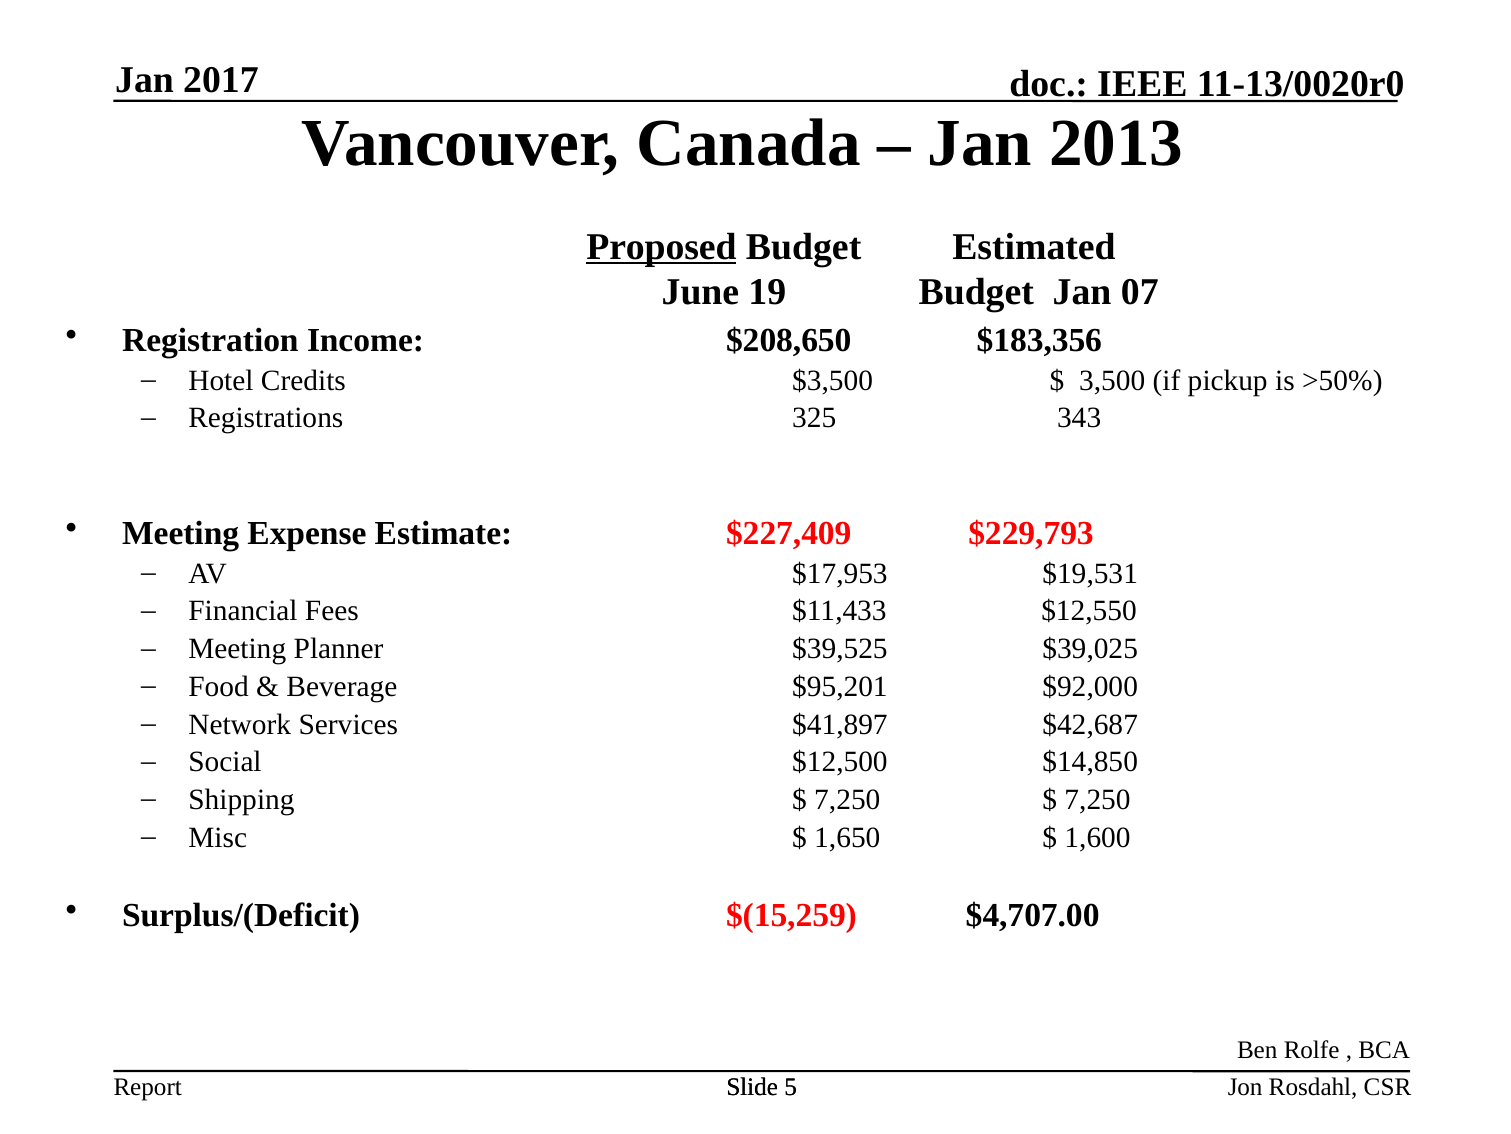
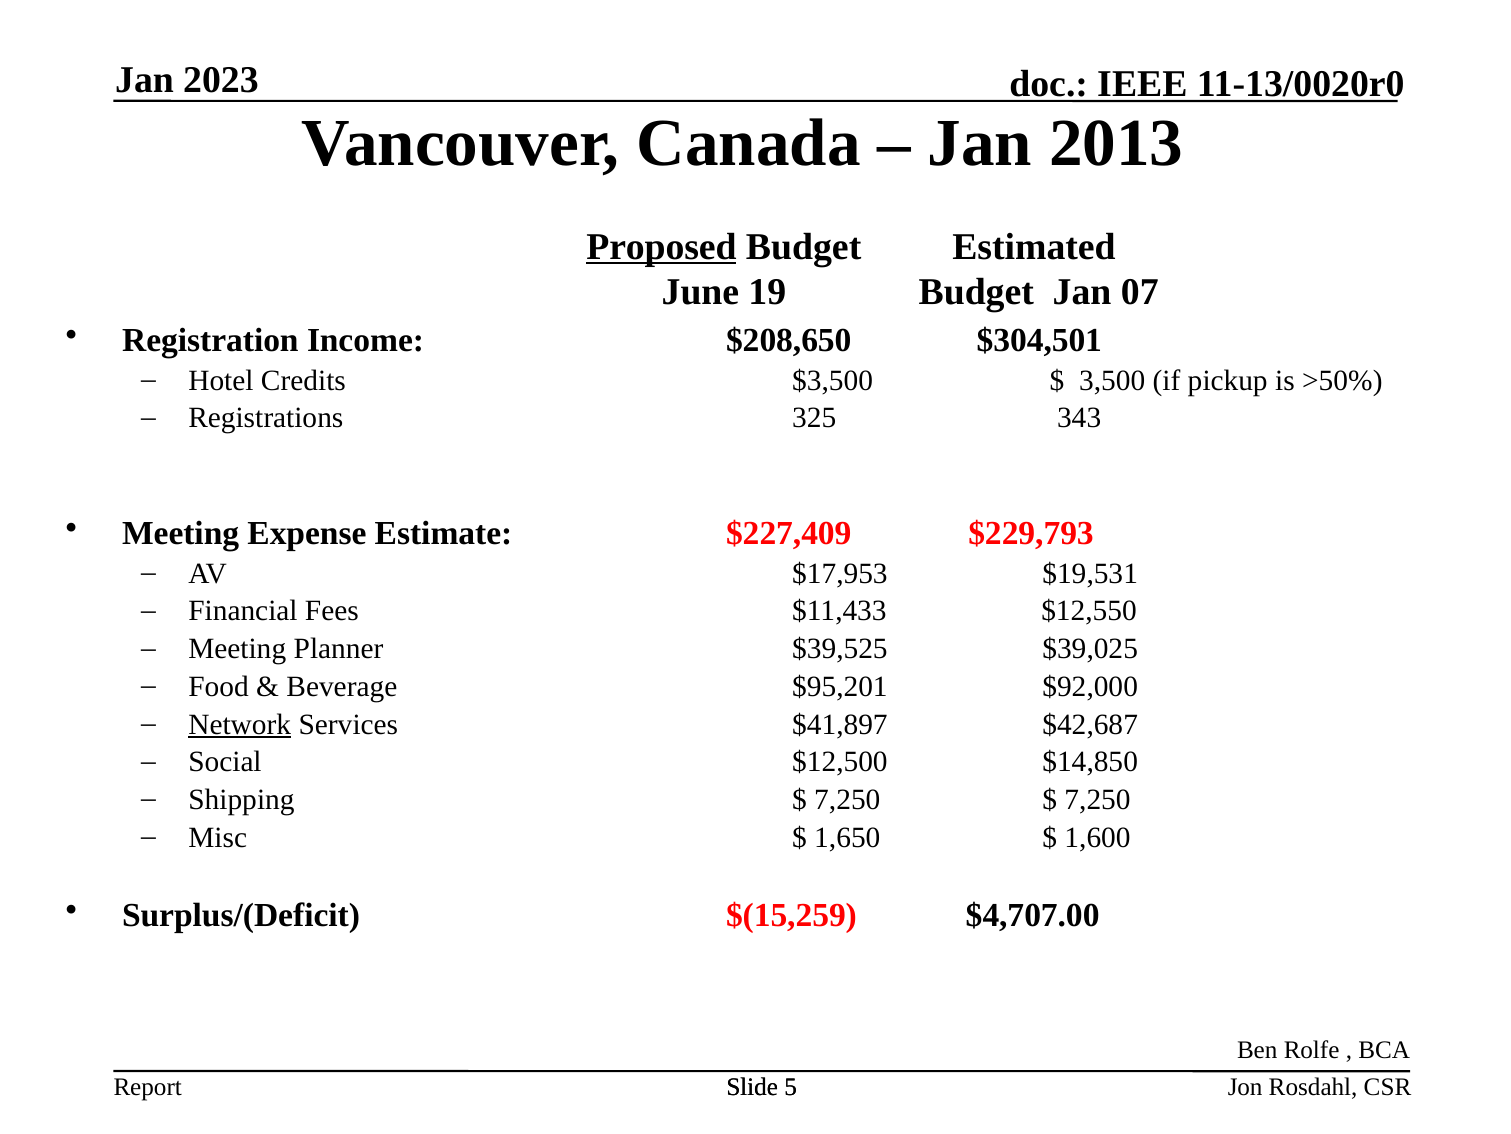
2017: 2017 -> 2023 (221, 80)
$183,356: $183,356 -> $304,501 (1039, 340)
Network underline: none -> present (240, 724)
